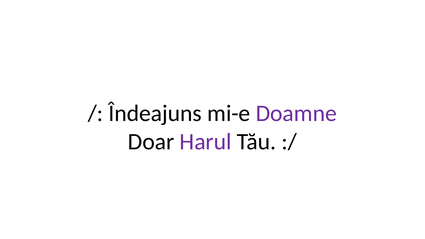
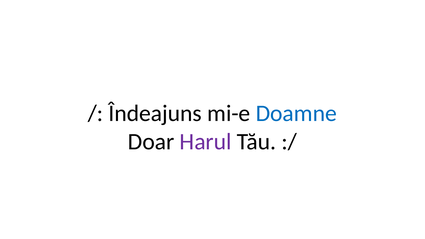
Doamne colour: purple -> blue (296, 113)
